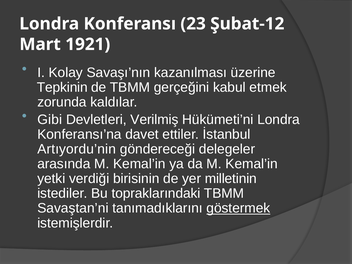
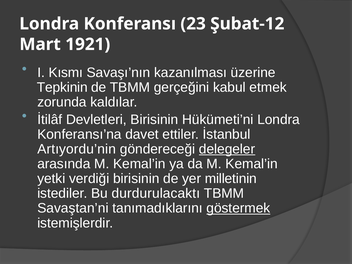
Kolay: Kolay -> Kısmı (66, 73)
Gibi: Gibi -> İtilâf (50, 119)
Devletleri Verilmiş: Verilmiş -> Birisinin (154, 119)
delegeler underline: none -> present (227, 149)
topraklarındaki: topraklarındaki -> durdurulacaktı (156, 193)
